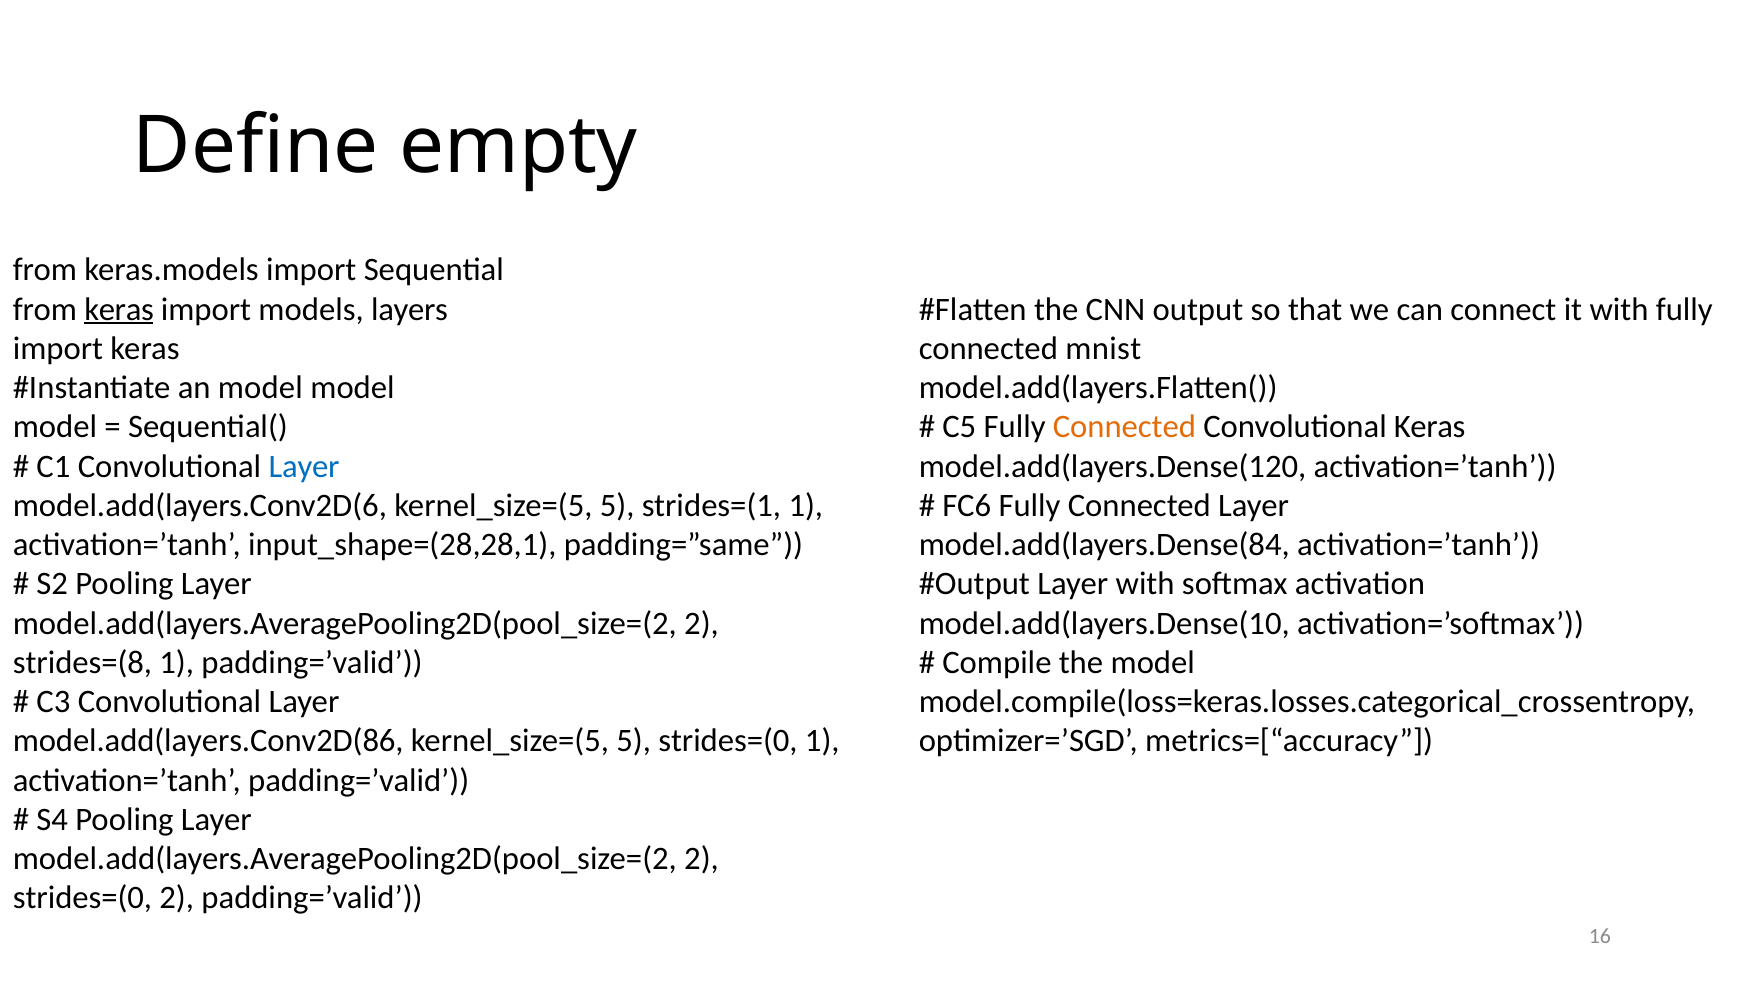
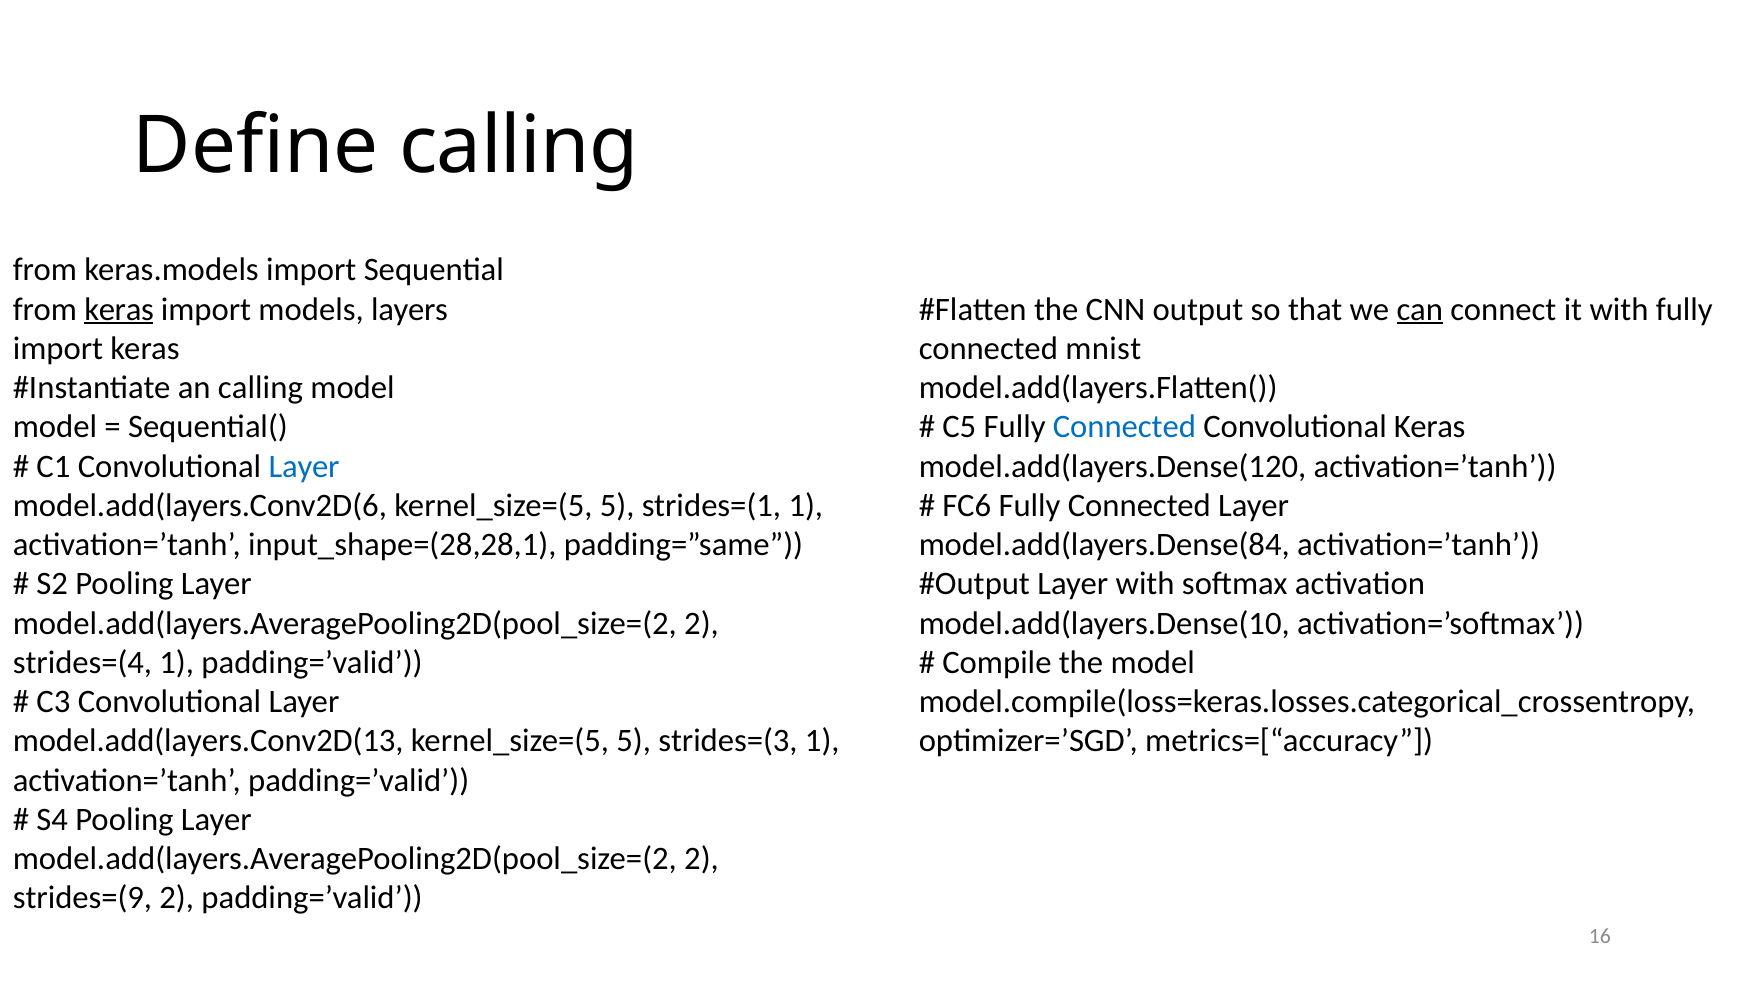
Define empty: empty -> calling (519, 146)
can underline: none -> present (1420, 309)
an model: model -> calling (260, 388)
Connected colour: orange -> blue (1124, 427)
strides=(8: strides=(8 -> strides=(4 (82, 663)
model.add(layers.Conv2D(86: model.add(layers.Conv2D(86 -> model.add(layers.Conv2D(13 (208, 741)
5 strides=(0: strides=(0 -> strides=(3 (728, 741)
strides=(0: strides=(0 -> strides=(9 (82, 898)
